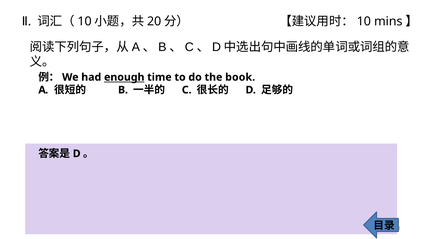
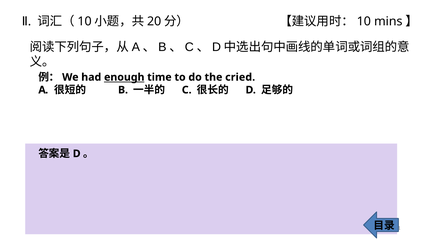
book: book -> cried (240, 77)
